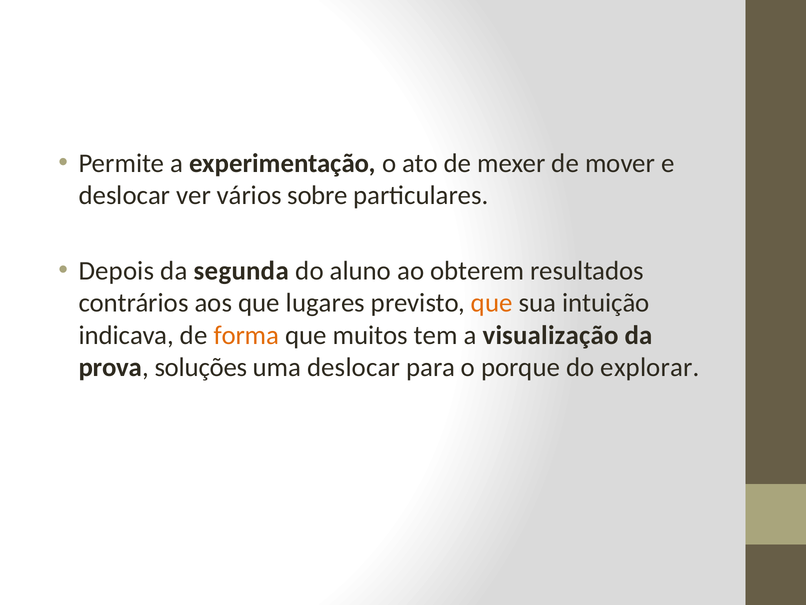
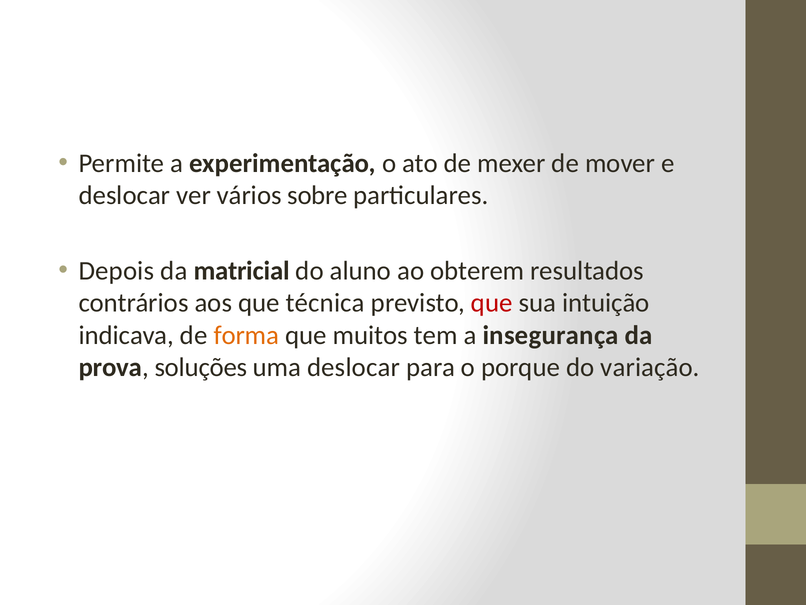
segunda: segunda -> matricial (242, 271)
lugares: lugares -> técnica (325, 303)
que colour: orange -> red (492, 303)
visualização: visualização -> insegurança (551, 335)
explorar: explorar -> variação (650, 367)
